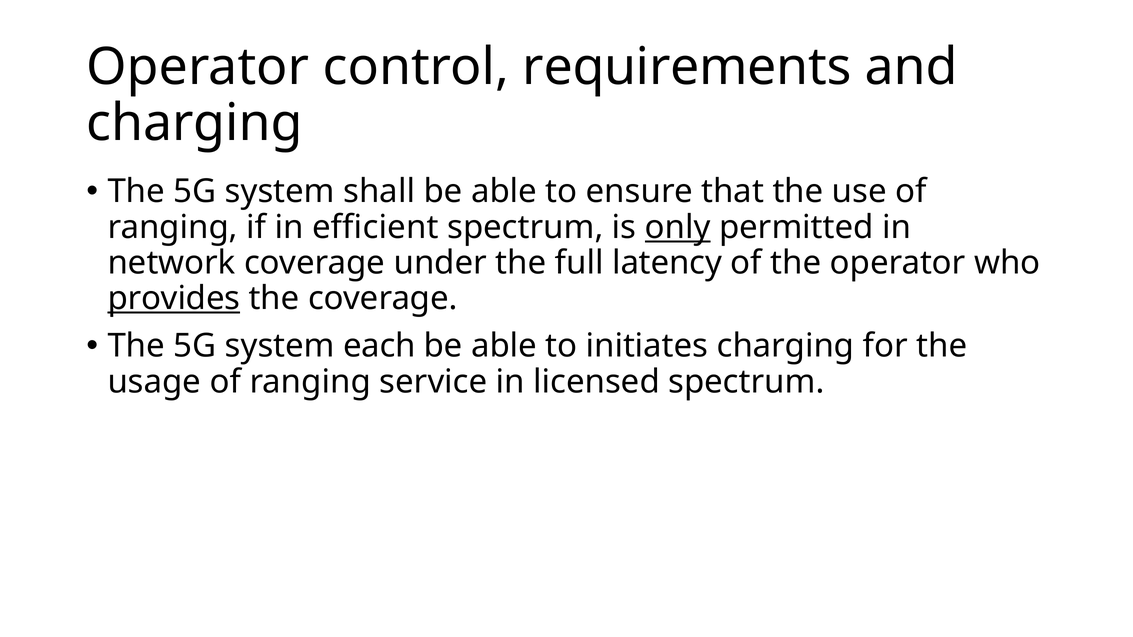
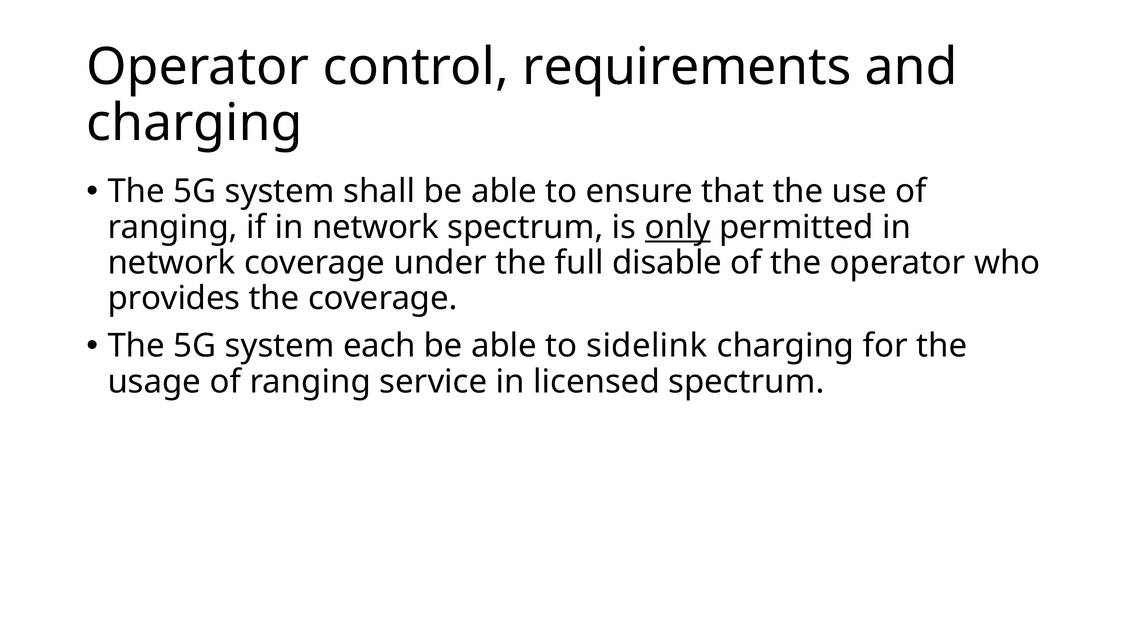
if in efficient: efficient -> network (376, 227)
latency: latency -> disable (667, 263)
provides underline: present -> none (174, 299)
initiates: initiates -> sidelink (647, 346)
